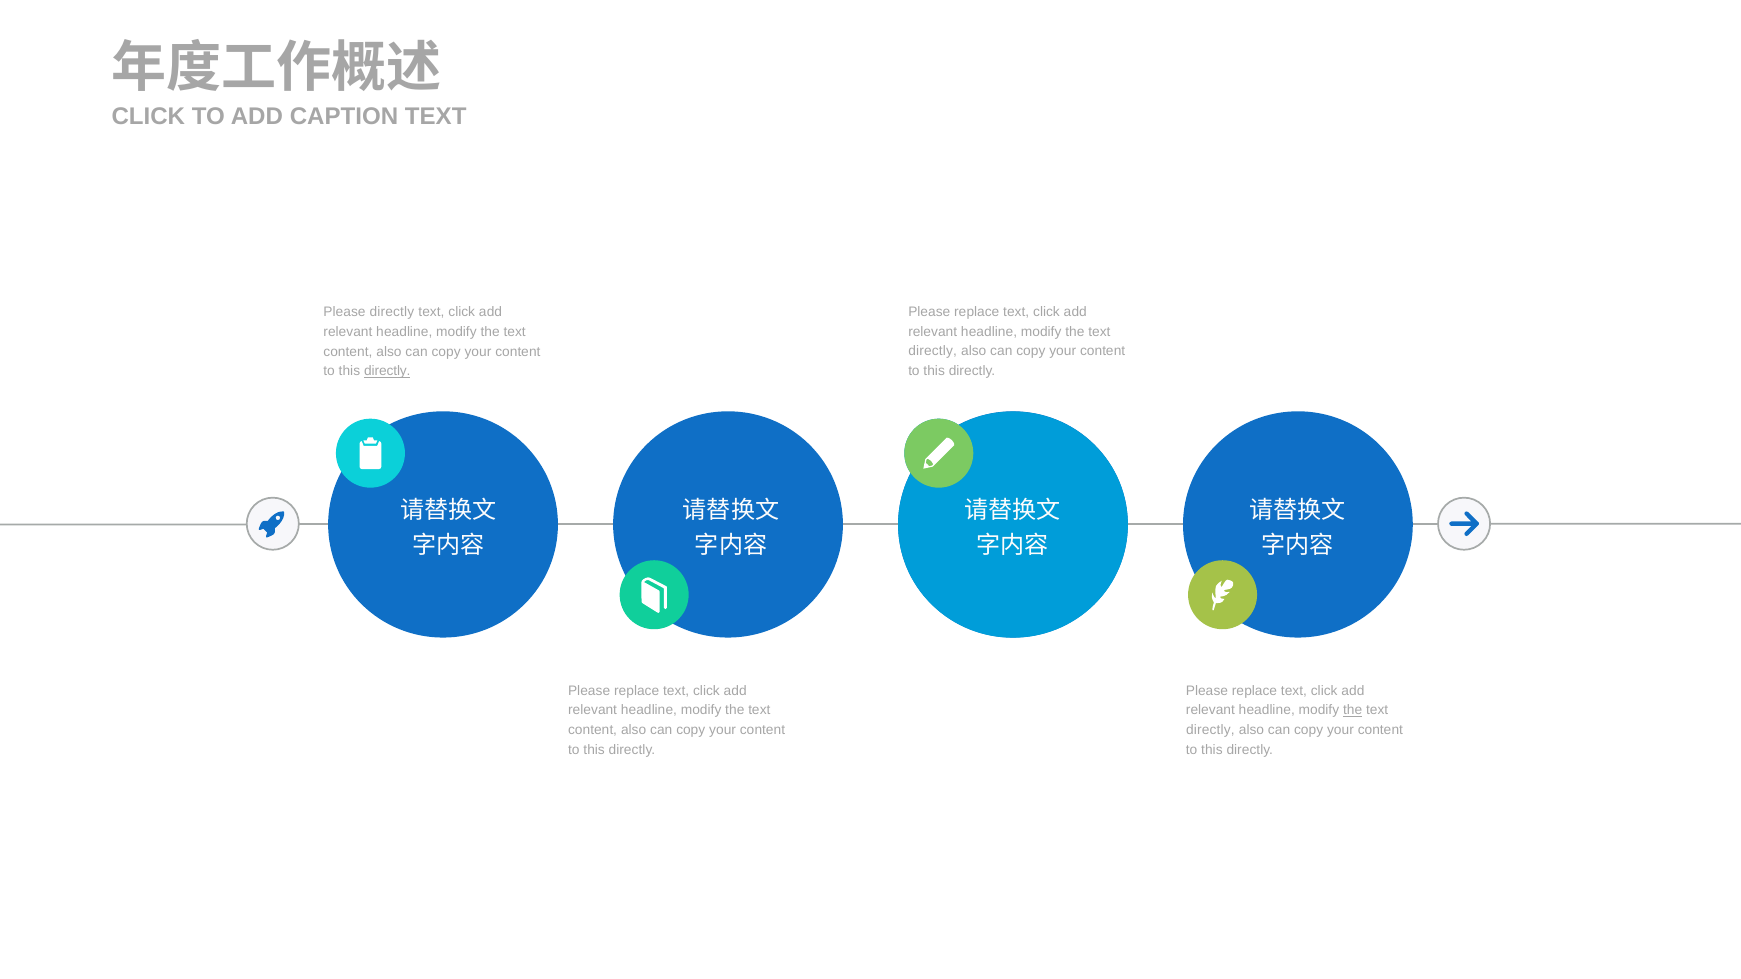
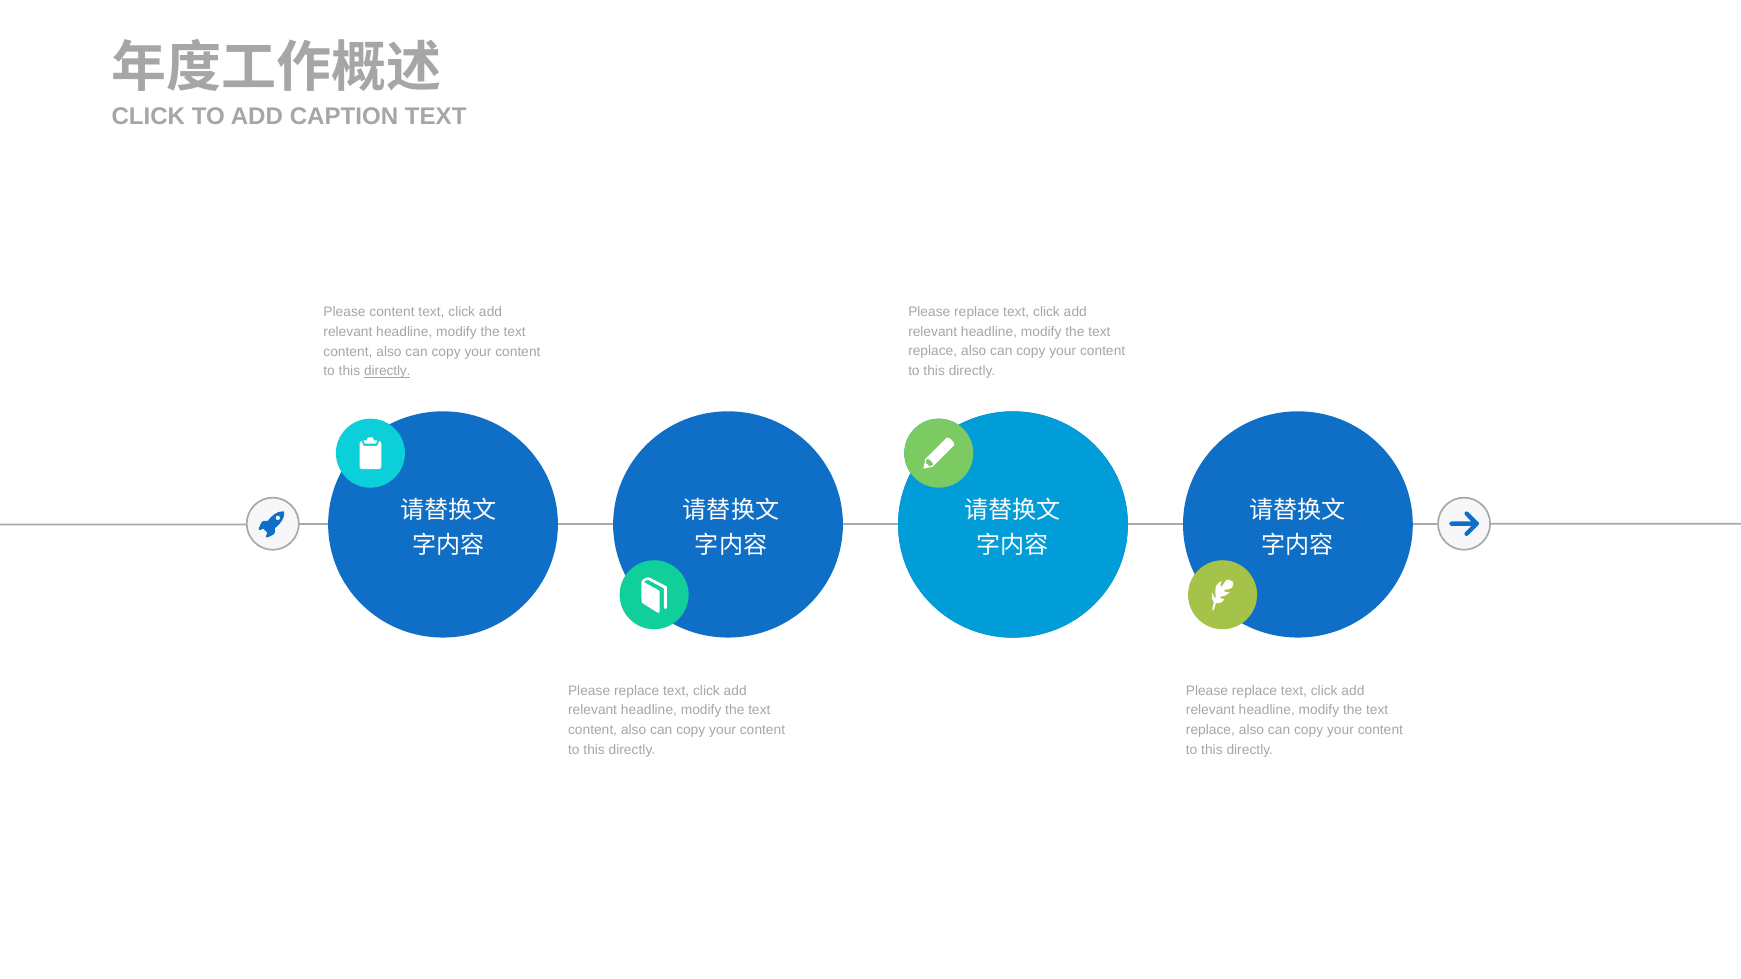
Please directly: directly -> content (392, 312)
directly: directly -> replace (933, 352)
the underline: present -> none (1353, 711)
directly: directly -> replace (1210, 730)
